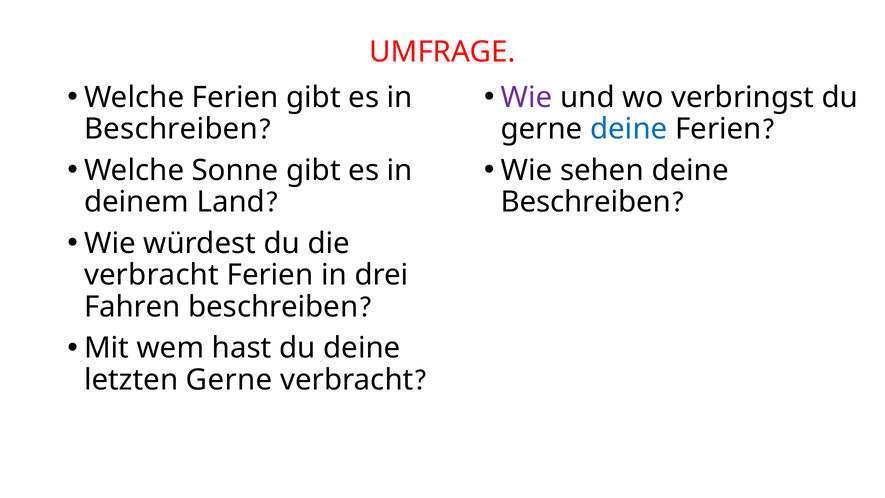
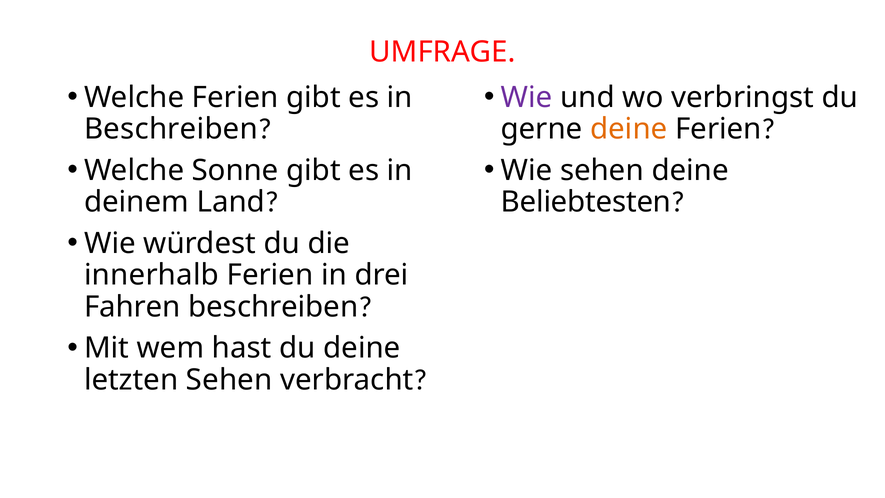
deine colour: blue -> orange (629, 129)
Beschreiben: Beschreiben -> Beliebtesten (586, 202)
verbracht: verbracht -> innerhalb (152, 275)
letzten Gerne: Gerne -> Sehen (229, 380)
